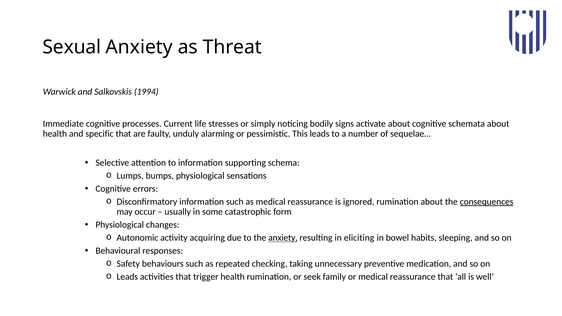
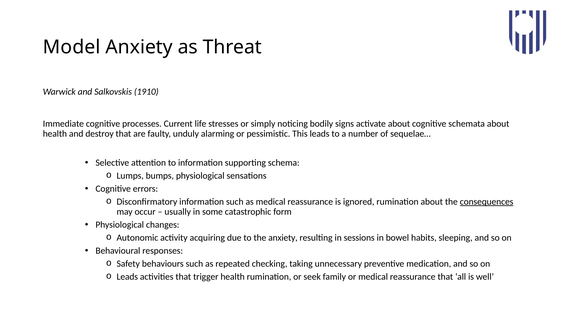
Sexual: Sexual -> Model (72, 47)
1994: 1994 -> 1910 (146, 92)
specific: specific -> destroy (100, 134)
anxiety underline: present -> none (283, 238)
eliciting: eliciting -> sessions (359, 238)
